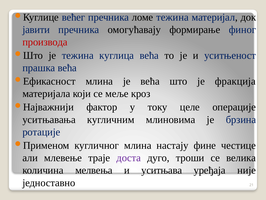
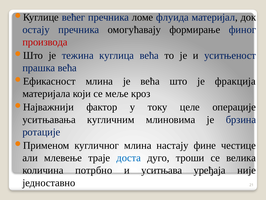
ломе тежина: тежина -> флуида (172, 17)
јавити: јавити -> остају (36, 30)
доста colour: purple -> blue (129, 157)
мелвења: мелвења -> потрбно (94, 170)
